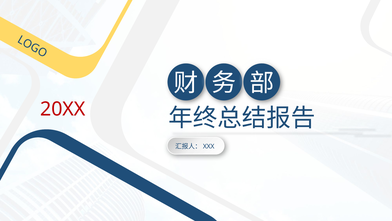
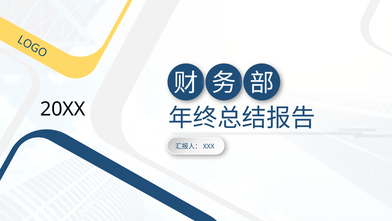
20XX colour: red -> black (63, 109)
